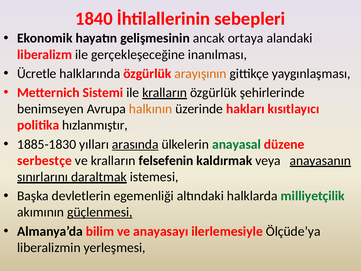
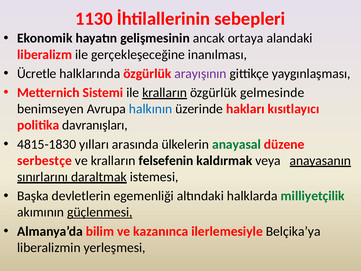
1840: 1840 -> 1130 (94, 19)
arayışının colour: orange -> purple (200, 74)
şehirlerinde: şehirlerinde -> gelmesinde (272, 93)
halkının colour: orange -> blue (151, 109)
hızlanmıştır: hızlanmıştır -> davranışları (95, 125)
1885-1830: 1885-1830 -> 4815-1830 (47, 144)
arasında underline: present -> none (135, 144)
anayasayı: anayasayı -> kazanınca (161, 231)
Ölçüde’ya: Ölçüde’ya -> Belçika’ya (293, 231)
